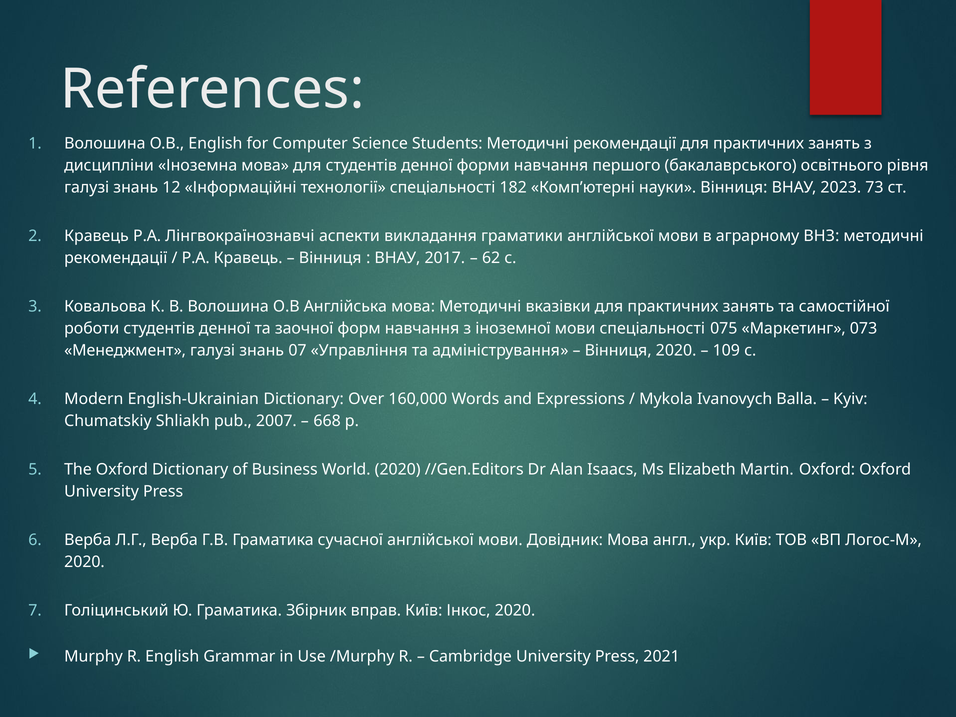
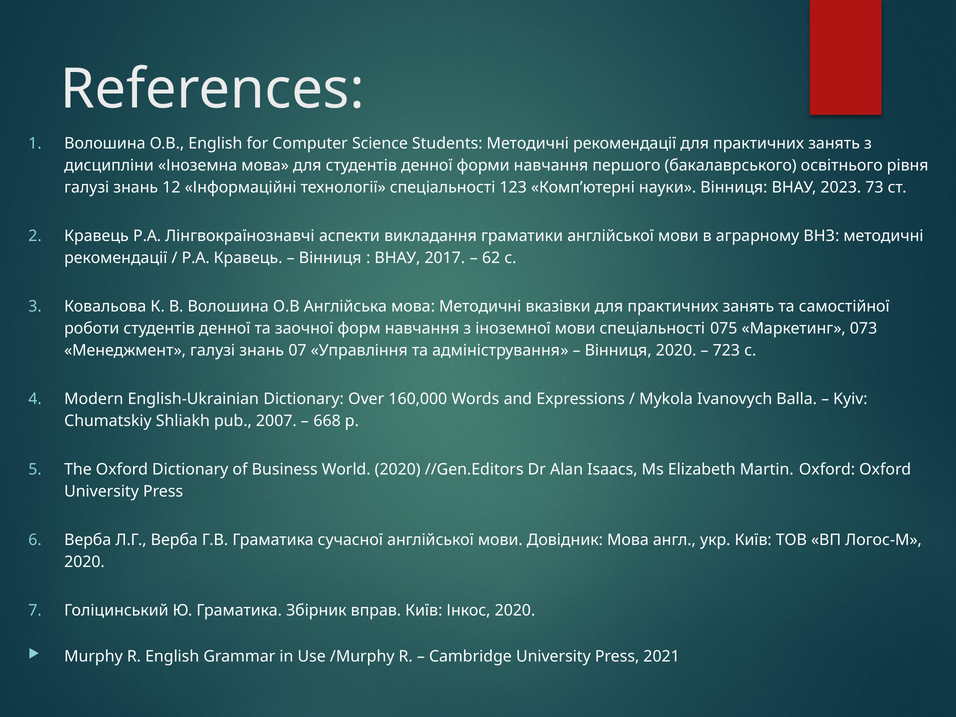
182: 182 -> 123 (513, 187)
109: 109 -> 723 (726, 350)
